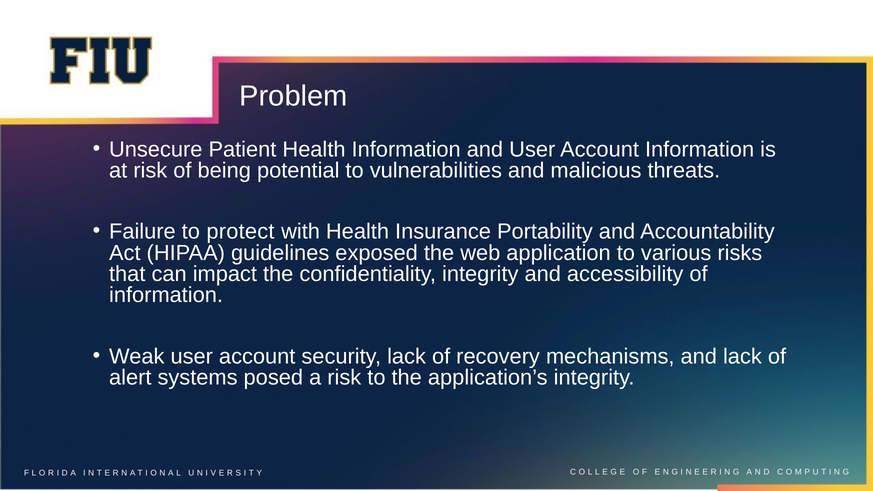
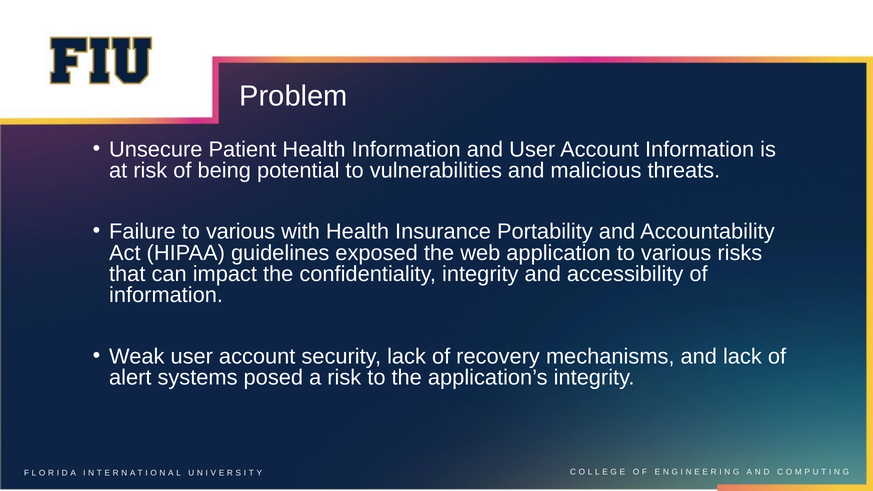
Failure to protect: protect -> various (241, 232)
